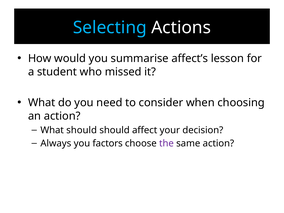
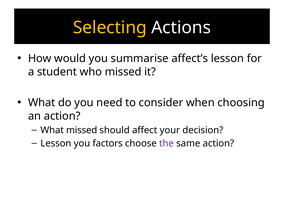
Selecting colour: light blue -> yellow (110, 27)
What should: should -> missed (82, 130)
Always: Always -> Lesson (56, 143)
